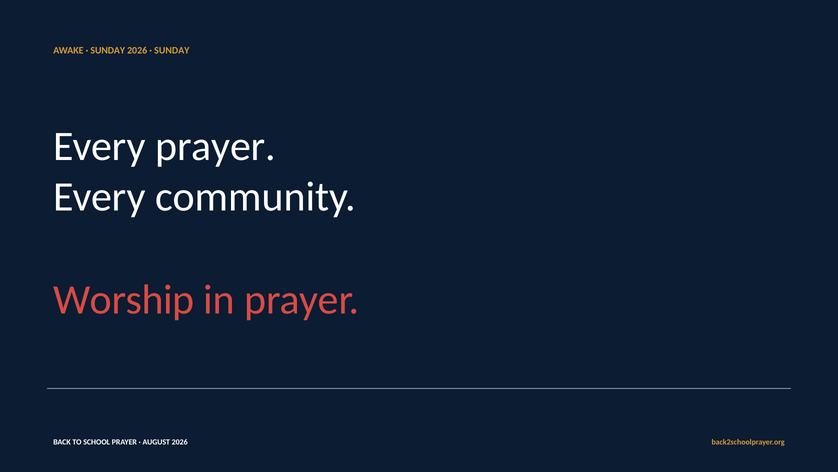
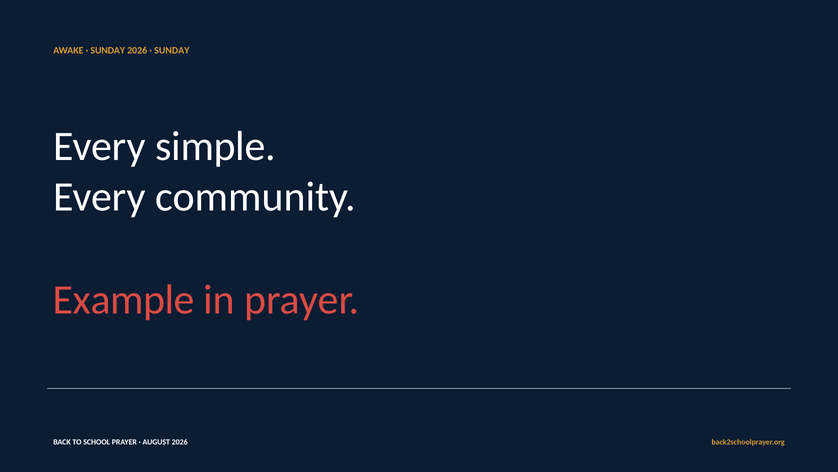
Every prayer: prayer -> simple (216, 146)
Worship: Worship -> Example (124, 300)
